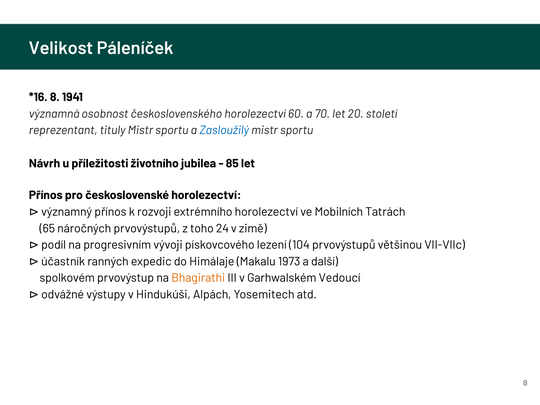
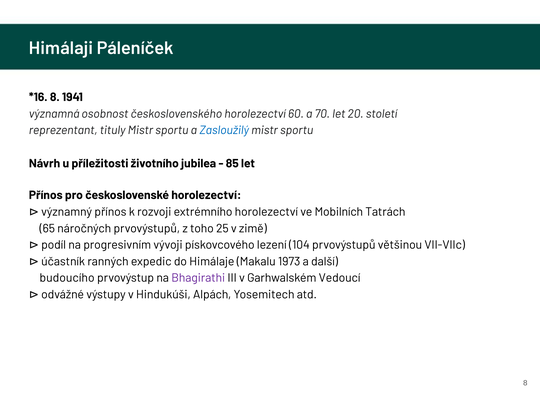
Velikost: Velikost -> Himálaji (61, 48)
24: 24 -> 25 (222, 228)
spolkovém: spolkovém -> budoucího (67, 278)
Bhagirathi colour: orange -> purple (198, 278)
